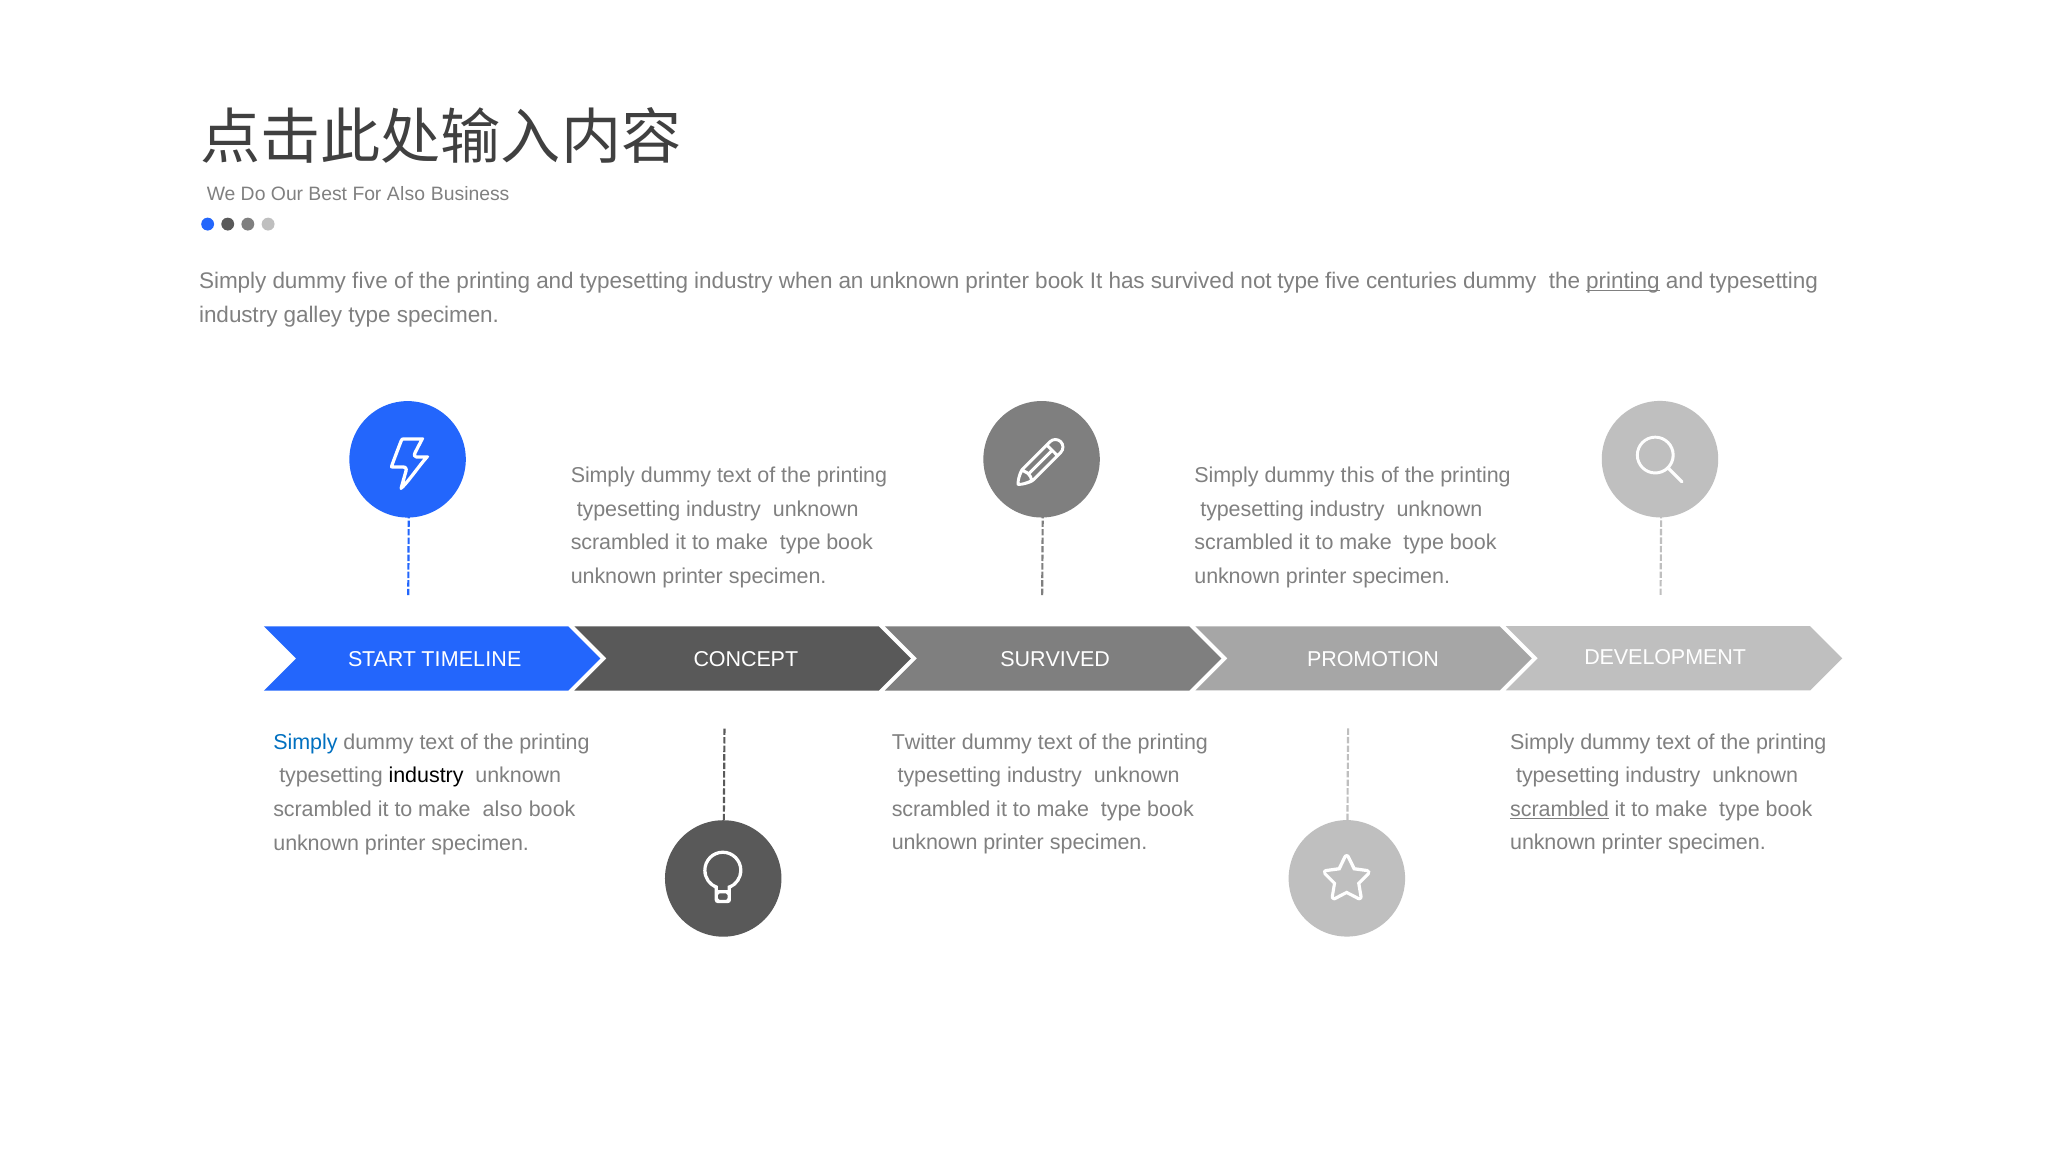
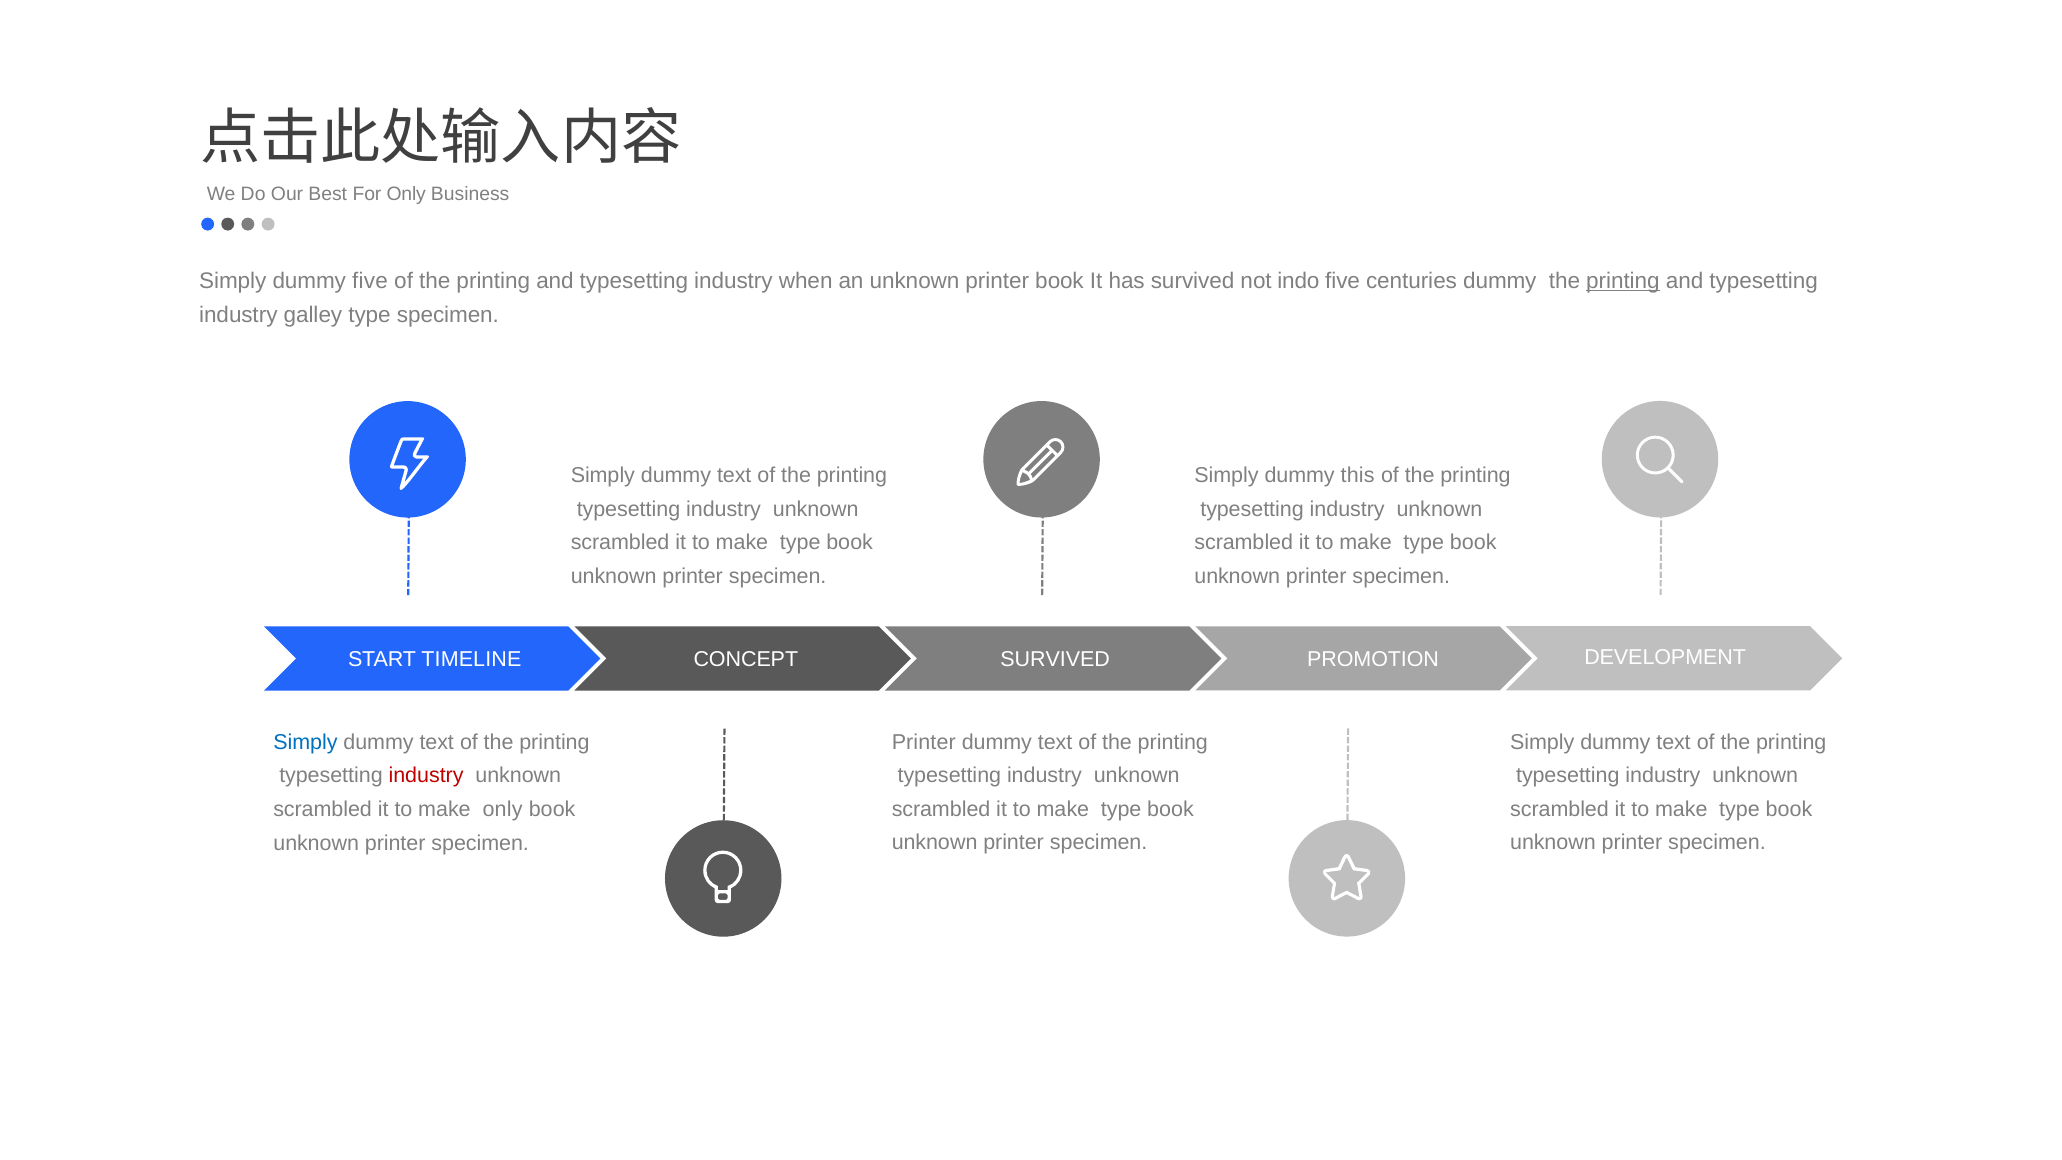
For Also: Also -> Only (406, 194)
not type: type -> indo (1298, 281)
Twitter: Twitter -> Printer (924, 742)
industry colour: black -> red (426, 776)
scrambled underline: present -> none (1560, 809)
make also: also -> only (503, 809)
